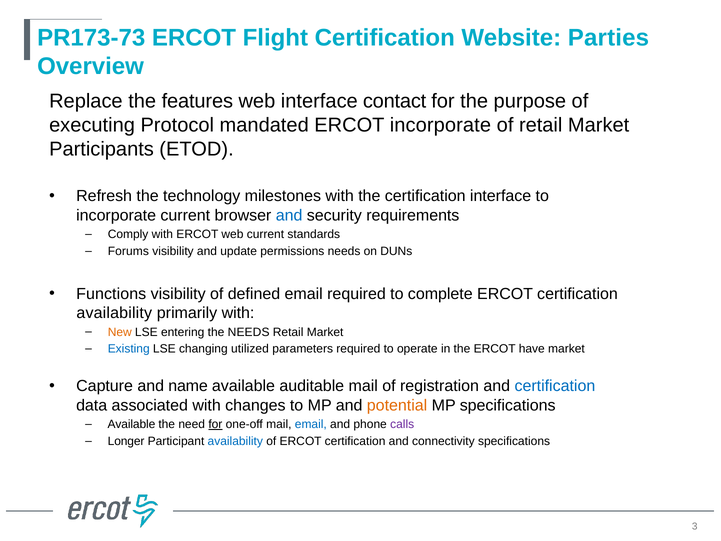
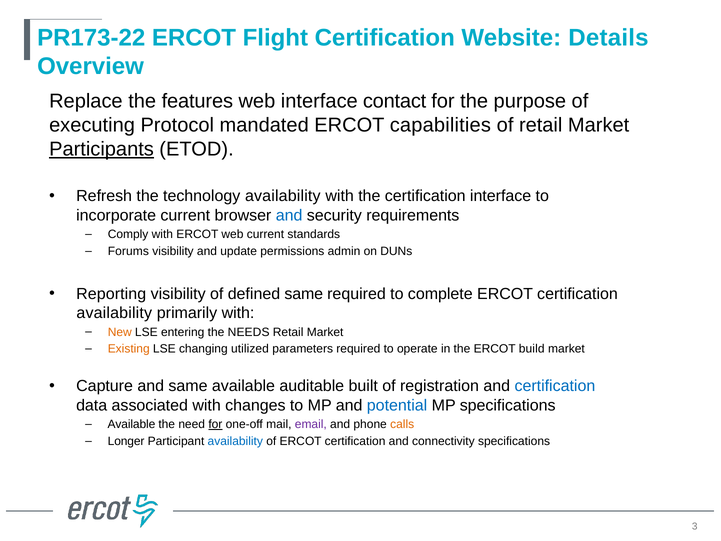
PR173-73: PR173-73 -> PR173-22 (91, 38)
Parties: Parties -> Details (608, 38)
ERCOT incorporate: incorporate -> capabilities (440, 125)
Participants underline: none -> present (102, 149)
technology milestones: milestones -> availability (283, 196)
permissions needs: needs -> admin (344, 251)
Functions: Functions -> Reporting (111, 294)
defined email: email -> same (304, 294)
Existing colour: blue -> orange (129, 349)
have: have -> build (532, 349)
and name: name -> same (188, 386)
auditable mail: mail -> built (363, 386)
potential colour: orange -> blue (397, 405)
email colour: blue -> purple (311, 424)
calls colour: purple -> orange (402, 424)
